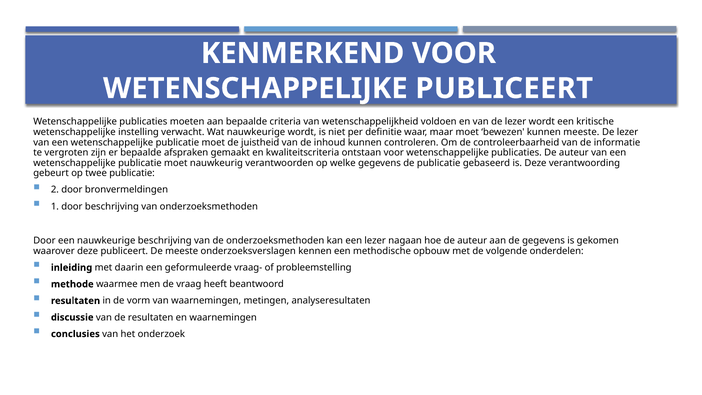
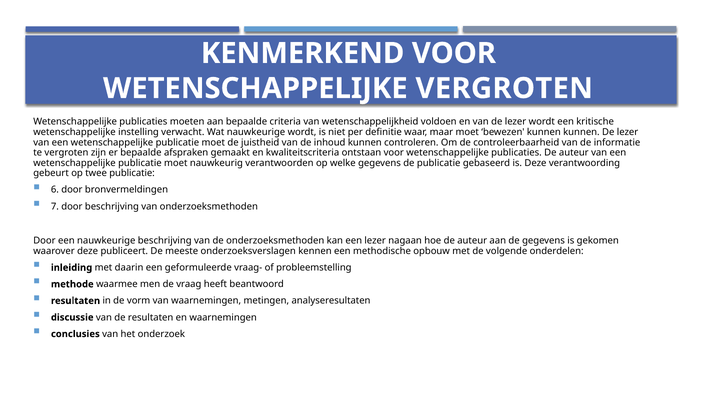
WETENSCHAPPELIJKE PUBLICEERT: PUBLICEERT -> VERGROTEN (504, 88)
kunnen meeste: meeste -> kunnen (581, 132)
2: 2 -> 6 (55, 190)
1: 1 -> 7 (55, 206)
